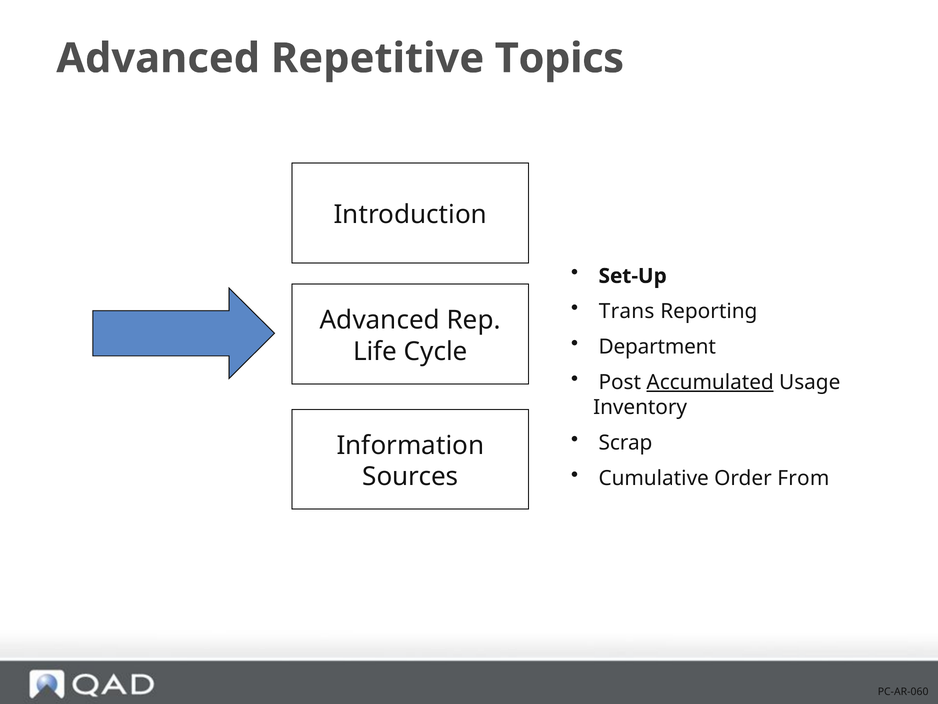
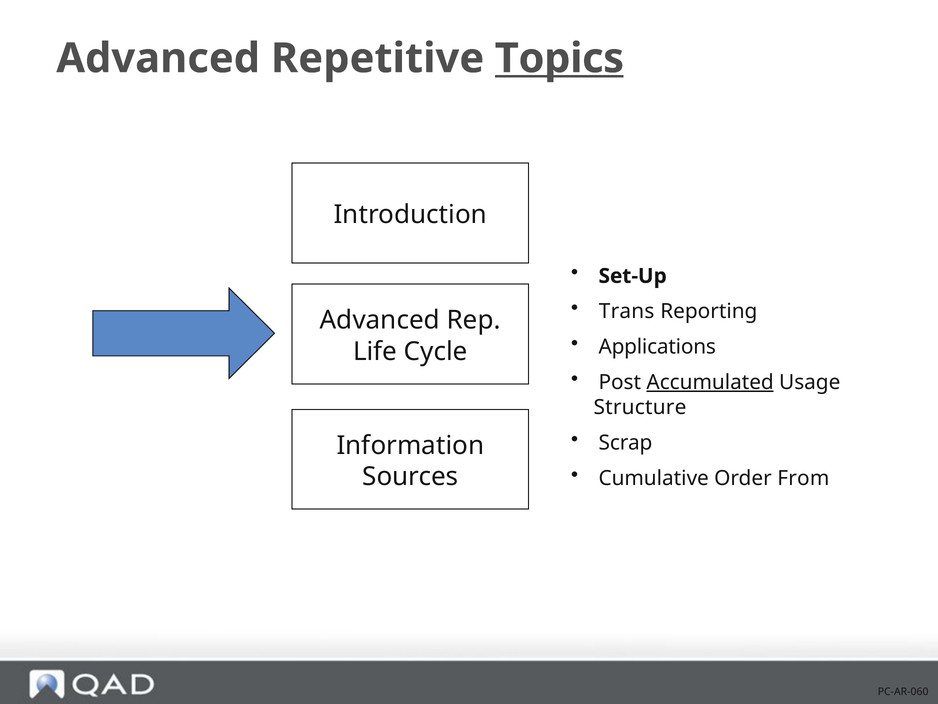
Topics underline: none -> present (559, 58)
Department: Department -> Applications (657, 347)
Inventory: Inventory -> Structure (640, 407)
